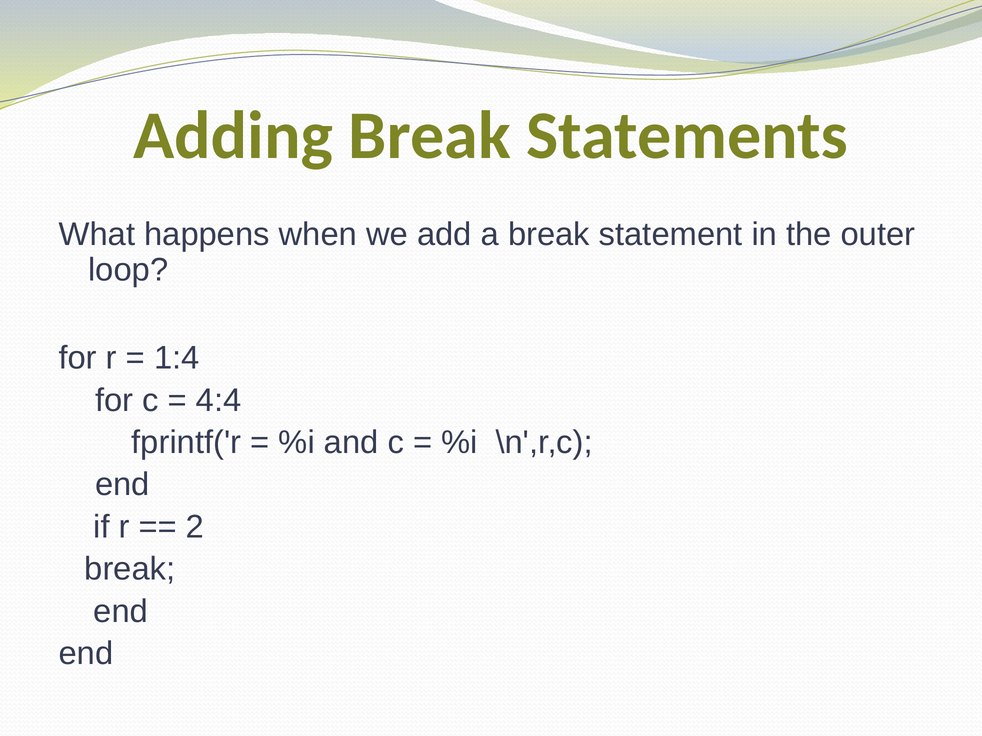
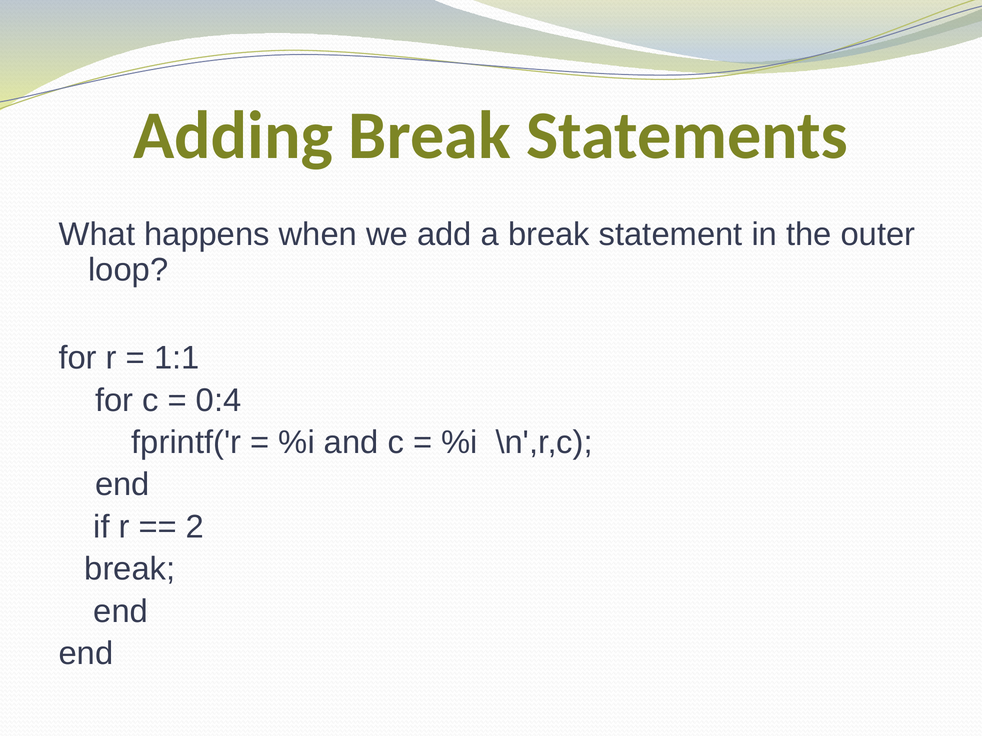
1:4: 1:4 -> 1:1 (177, 358)
4:4: 4:4 -> 0:4 (219, 401)
